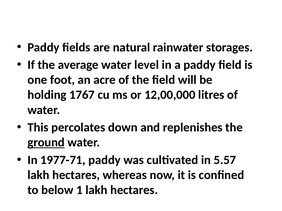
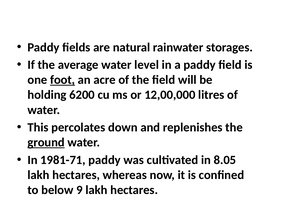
foot underline: none -> present (63, 80)
1767: 1767 -> 6200 (82, 95)
1977-71: 1977-71 -> 1981-71 (63, 160)
5.57: 5.57 -> 8.05 (225, 160)
1: 1 -> 9 (79, 190)
